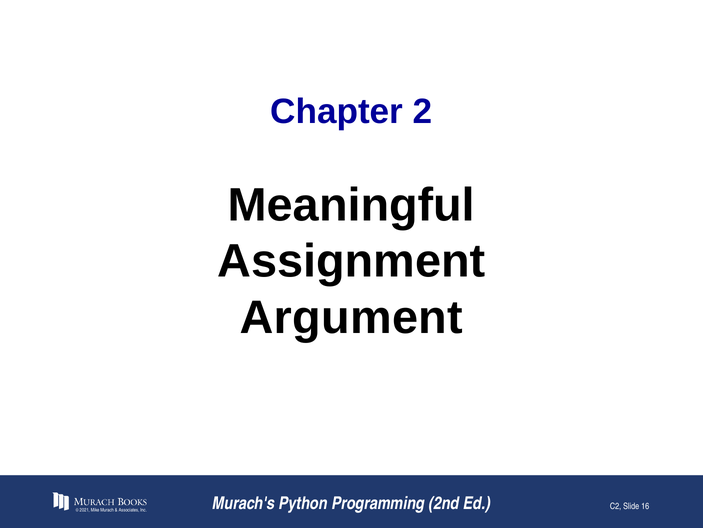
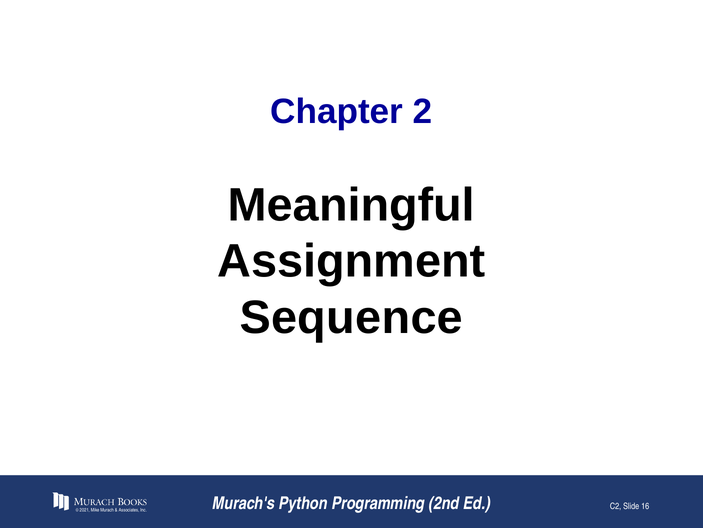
Argument: Argument -> Sequence (351, 317)
